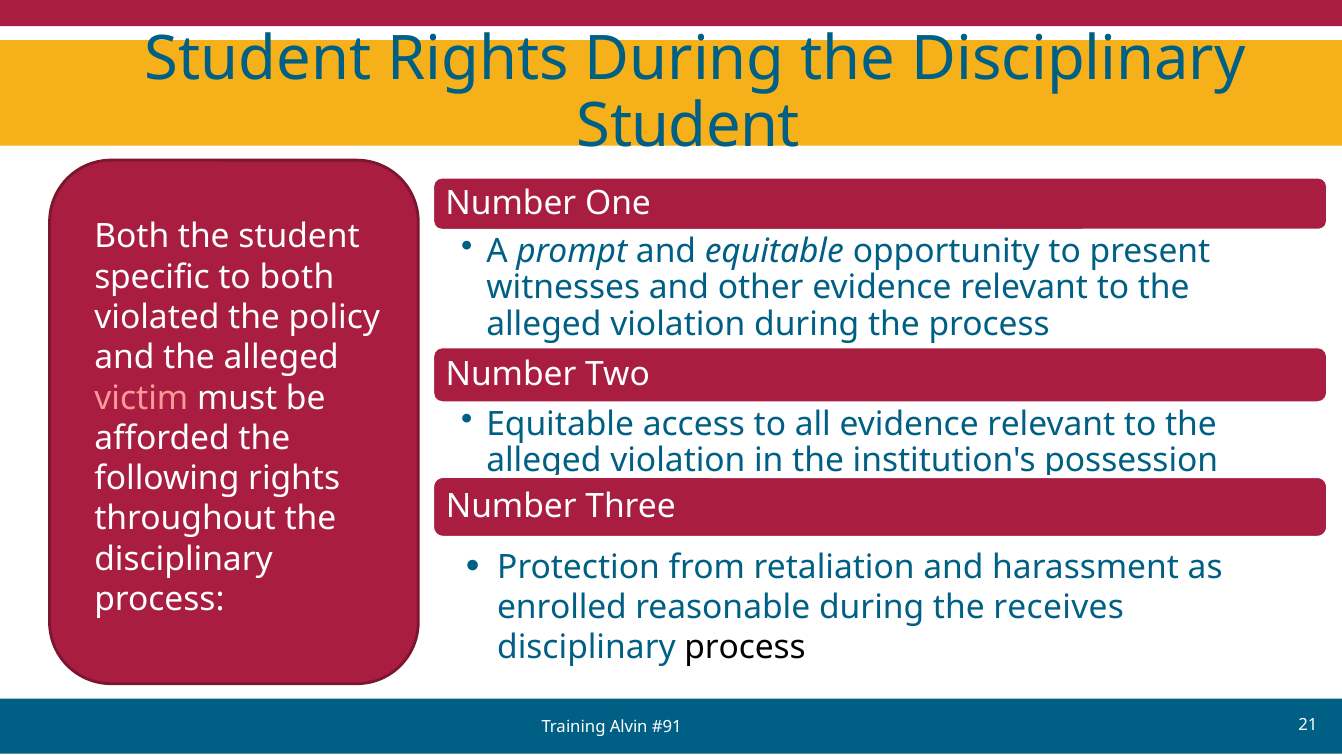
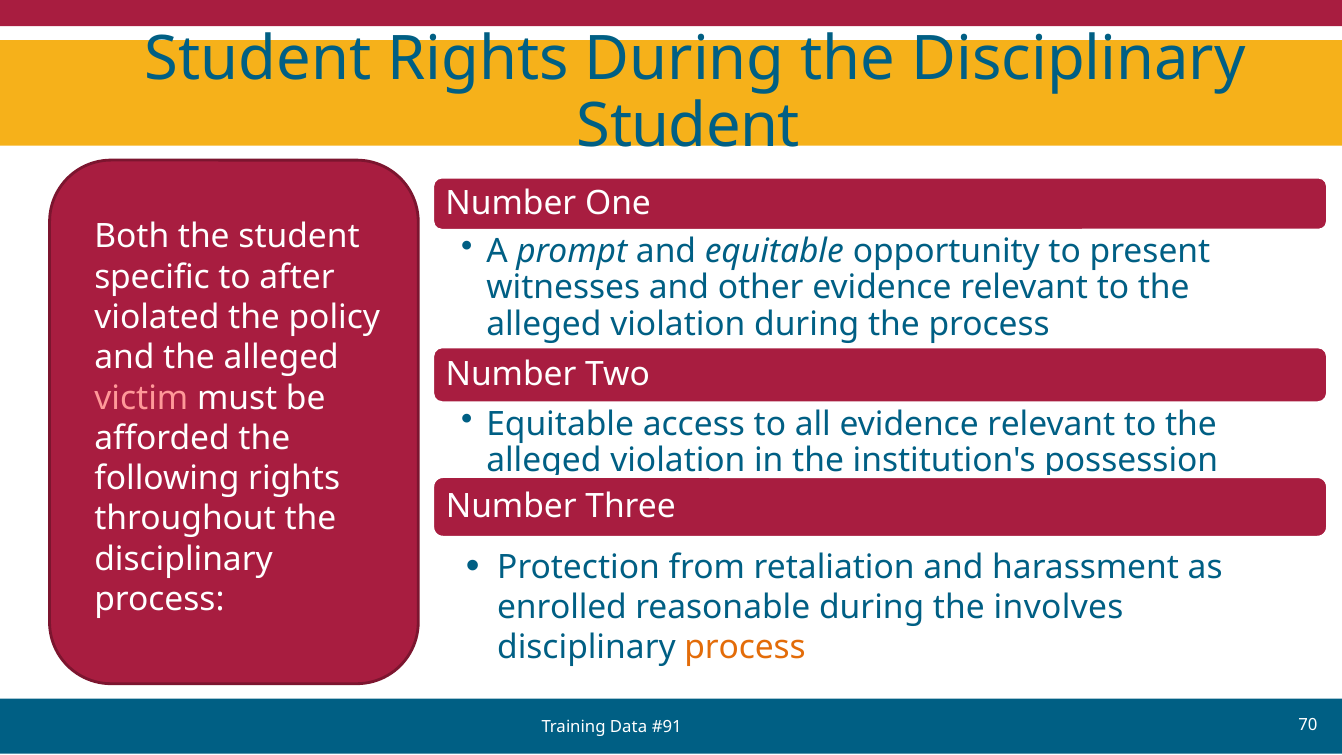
to both: both -> after (297, 277)
receives: receives -> involves (1059, 607)
process colour: black -> orange (745, 647)
Alvin: Alvin -> Data (629, 726)
21: 21 -> 70 (1308, 725)
